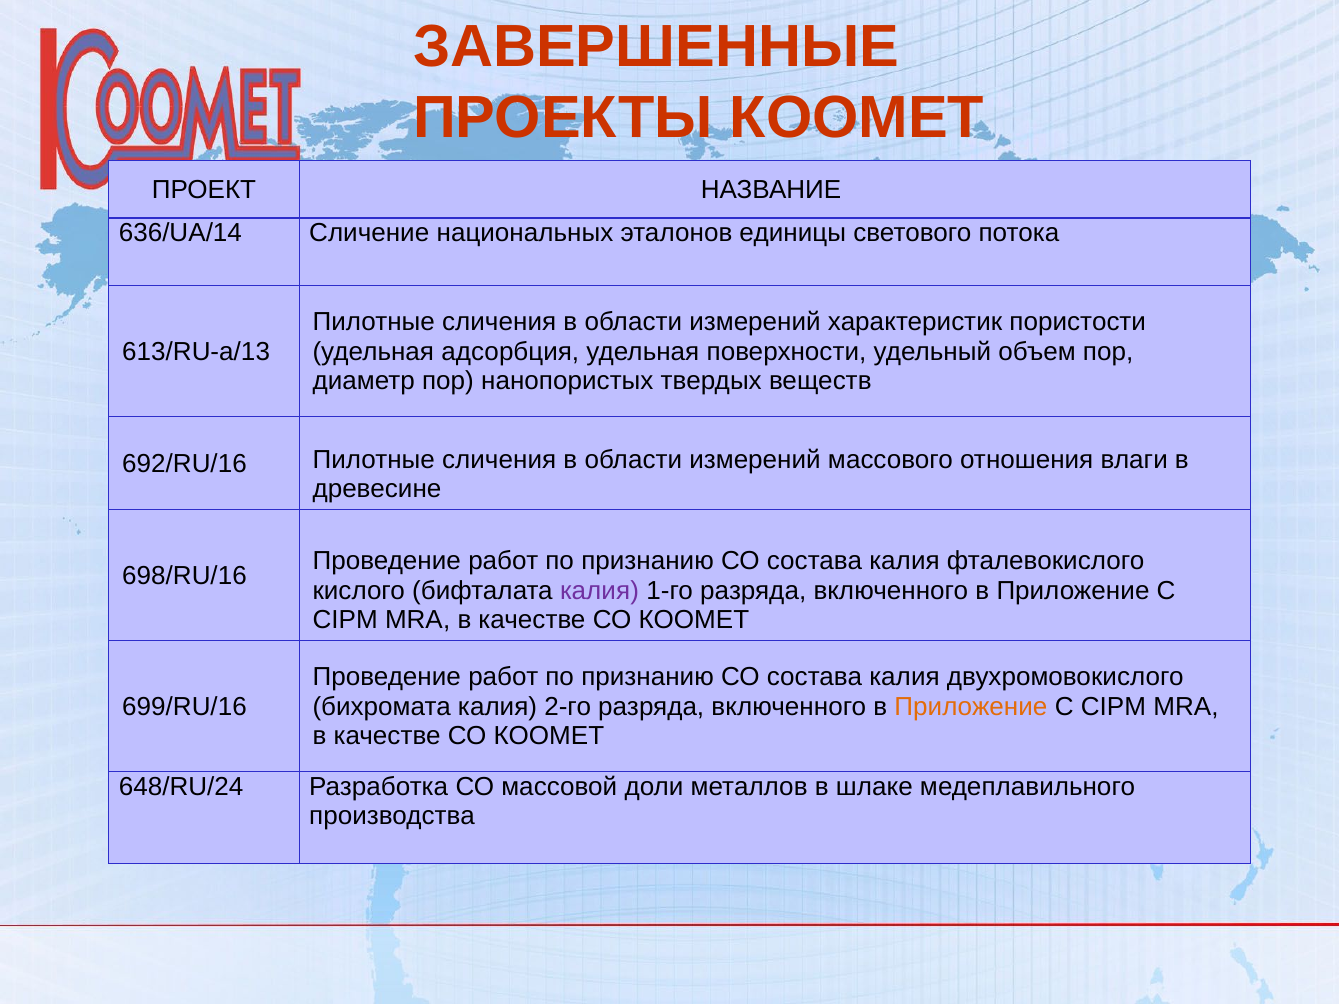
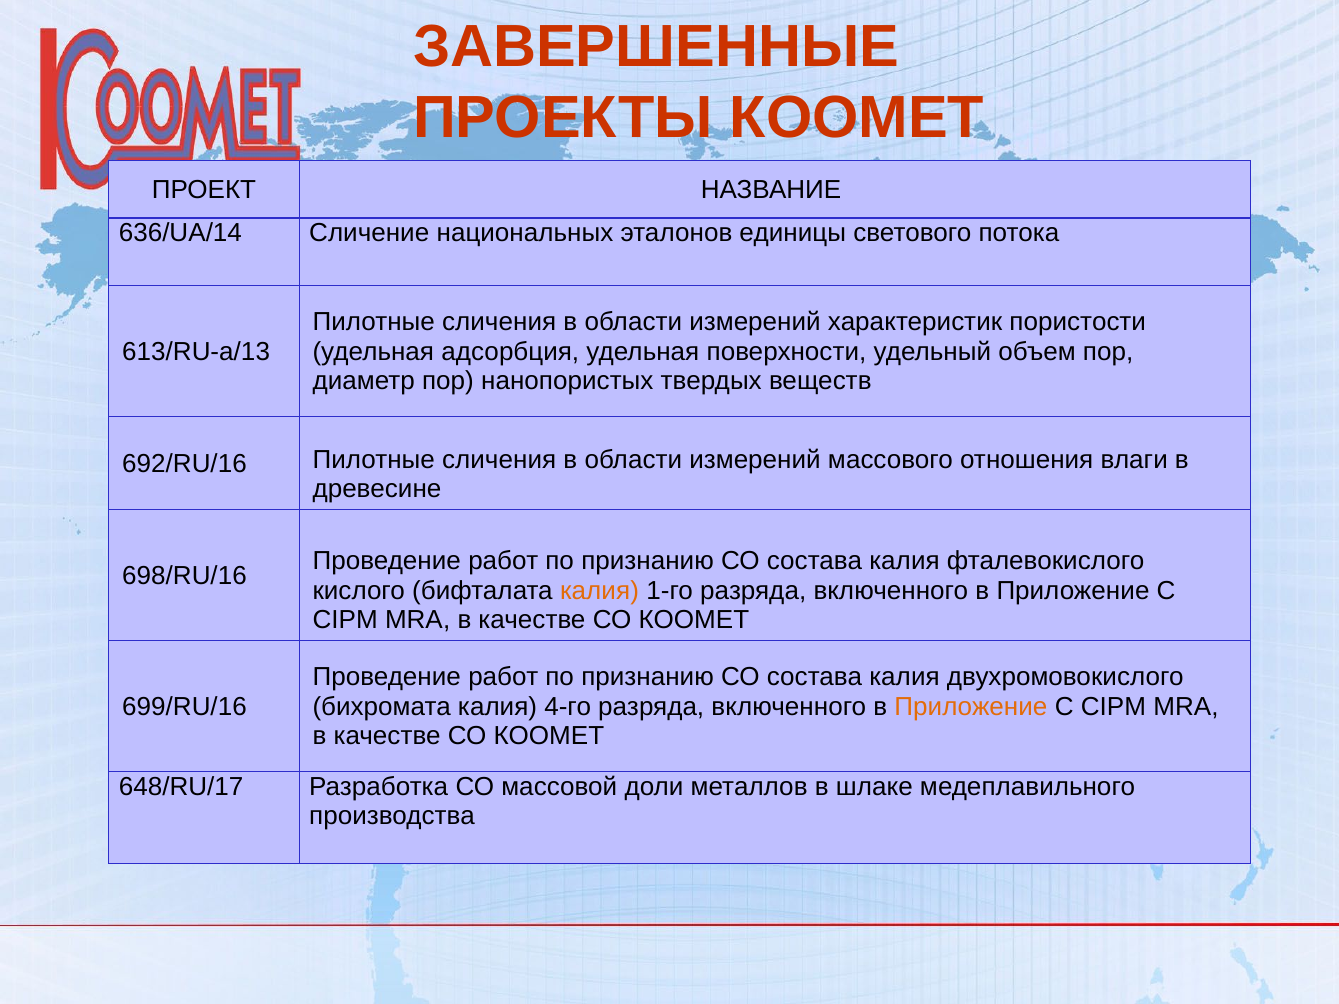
калия colour: purple -> orange (600, 591)
2-го: 2-го -> 4-го (568, 707)
648/RU/24: 648/RU/24 -> 648/RU/17 (181, 787)
